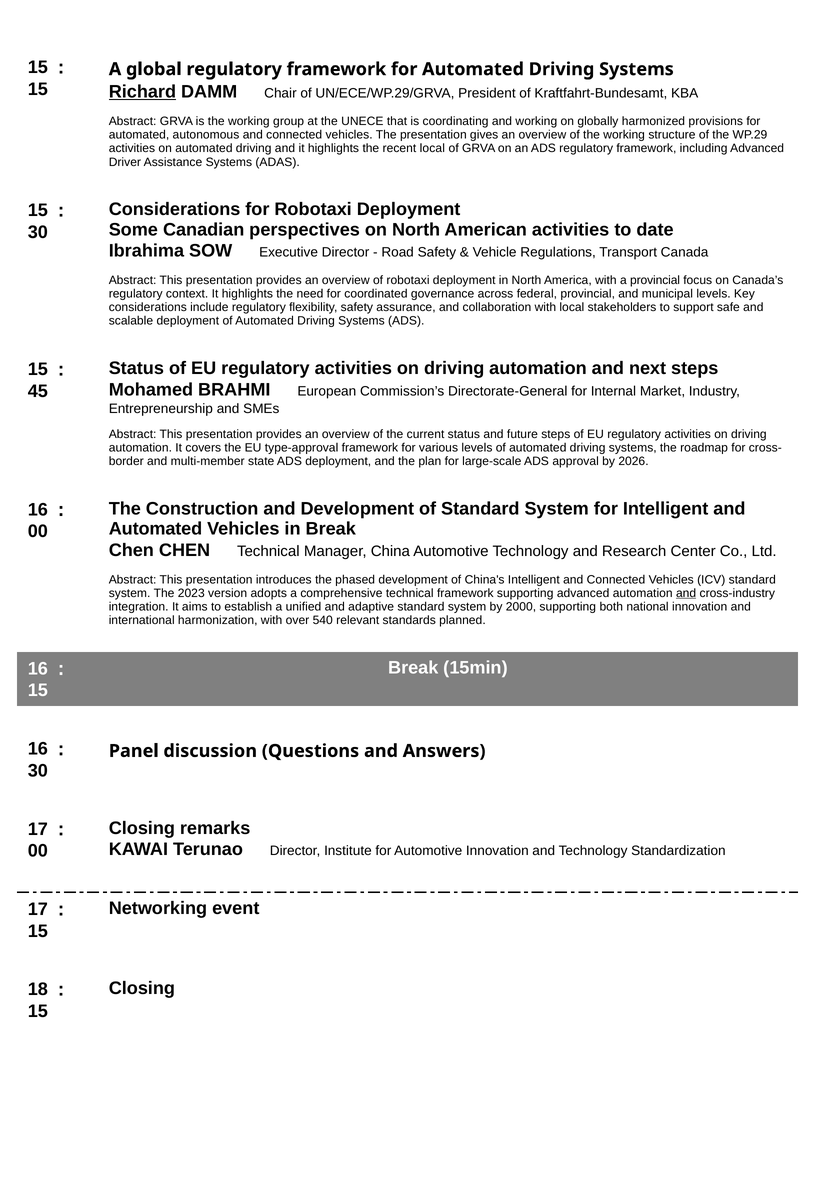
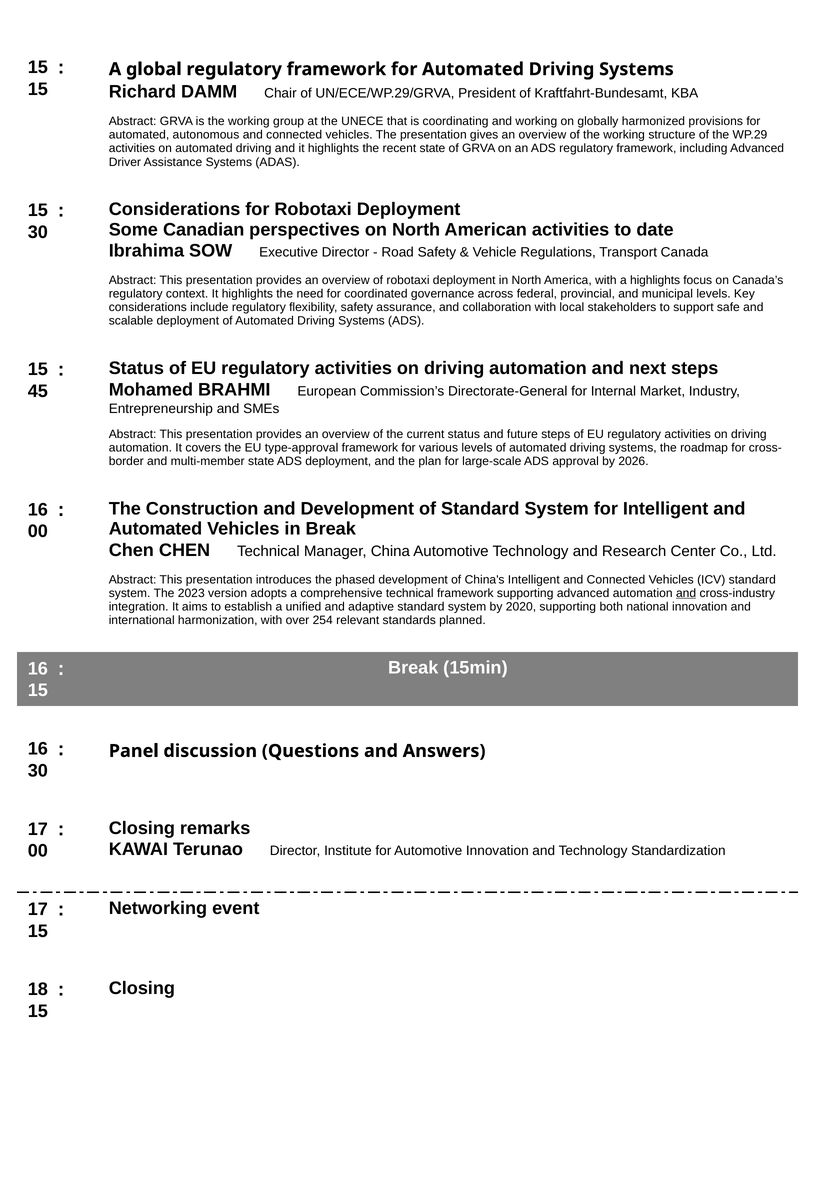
Richard underline: present -> none (142, 92)
recent local: local -> state (432, 148)
a provincial: provincial -> highlights (655, 280)
2000: 2000 -> 2020 (521, 607)
540: 540 -> 254 (323, 620)
